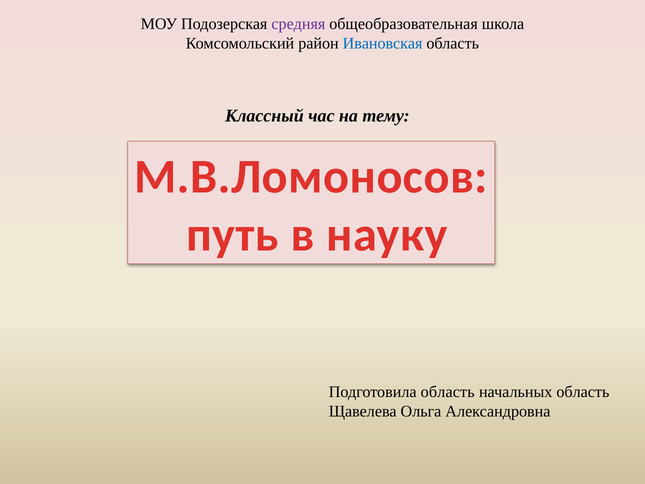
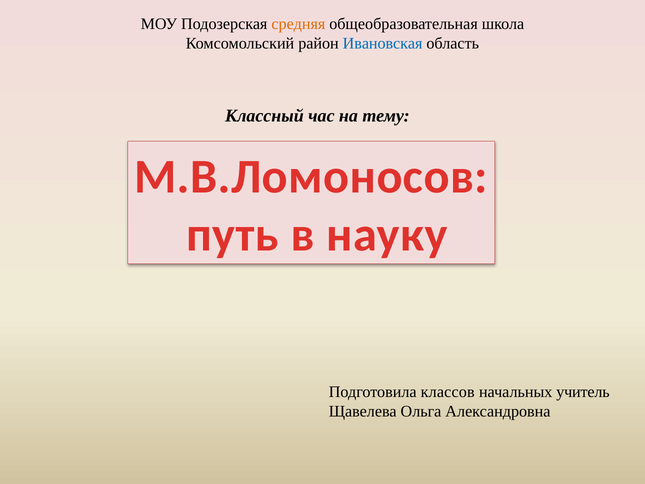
средняя colour: purple -> orange (298, 24)
Подготовила область: область -> классов (448, 392)
начальных область: область -> учитель (583, 392)
